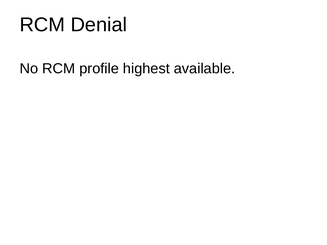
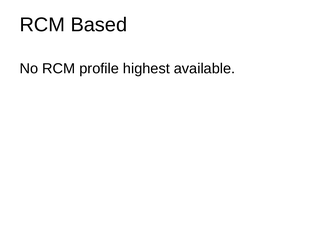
Denial: Denial -> Based (99, 25)
